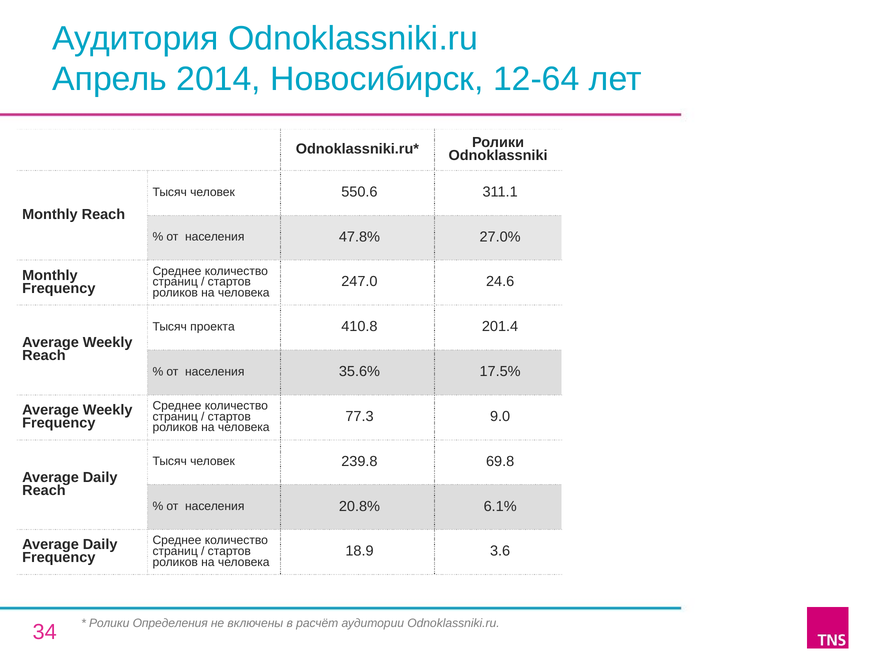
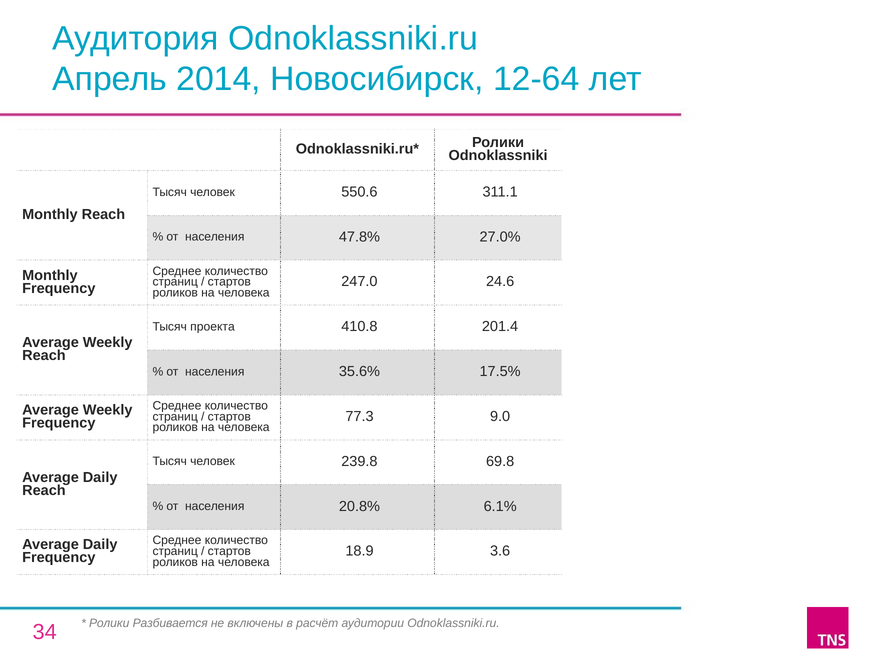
Определения: Определения -> Разбивается (170, 623)
